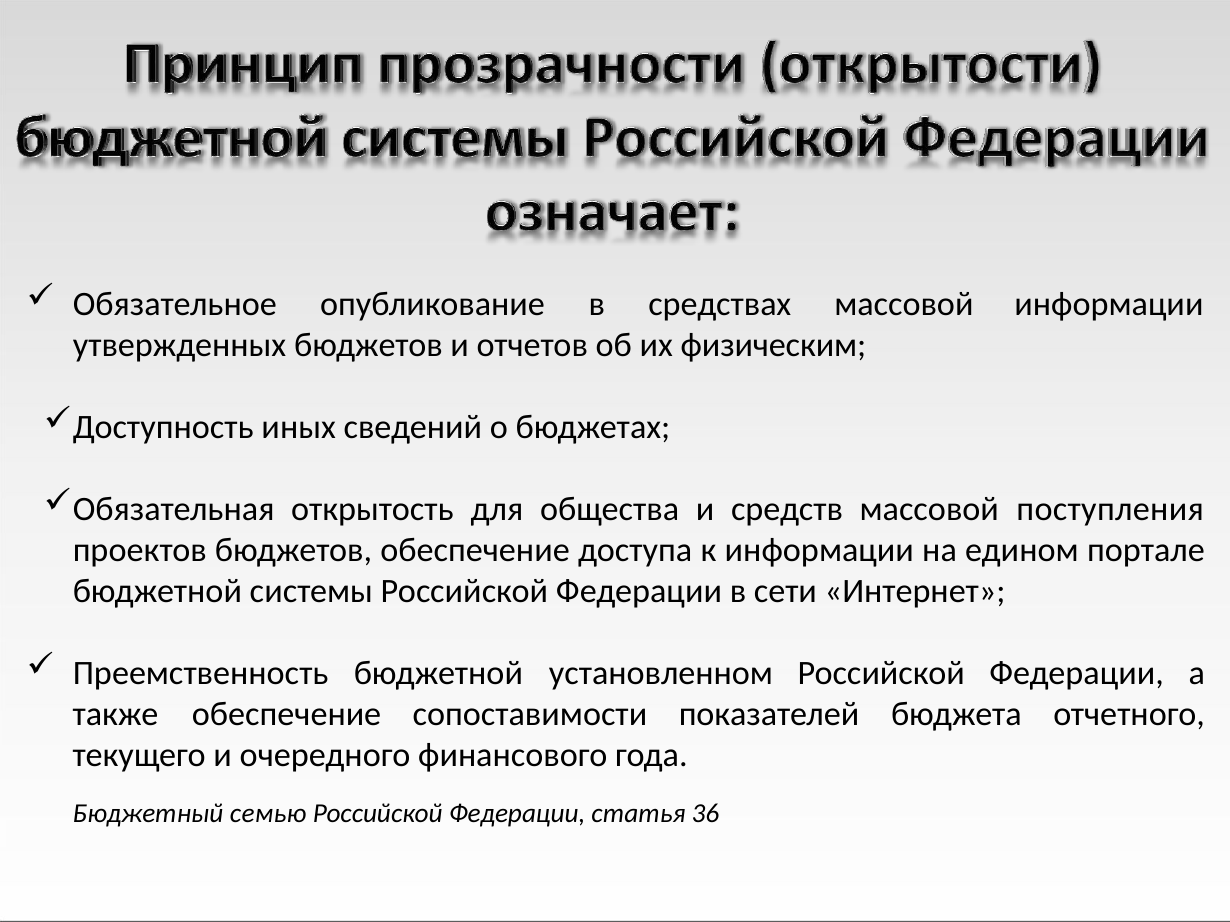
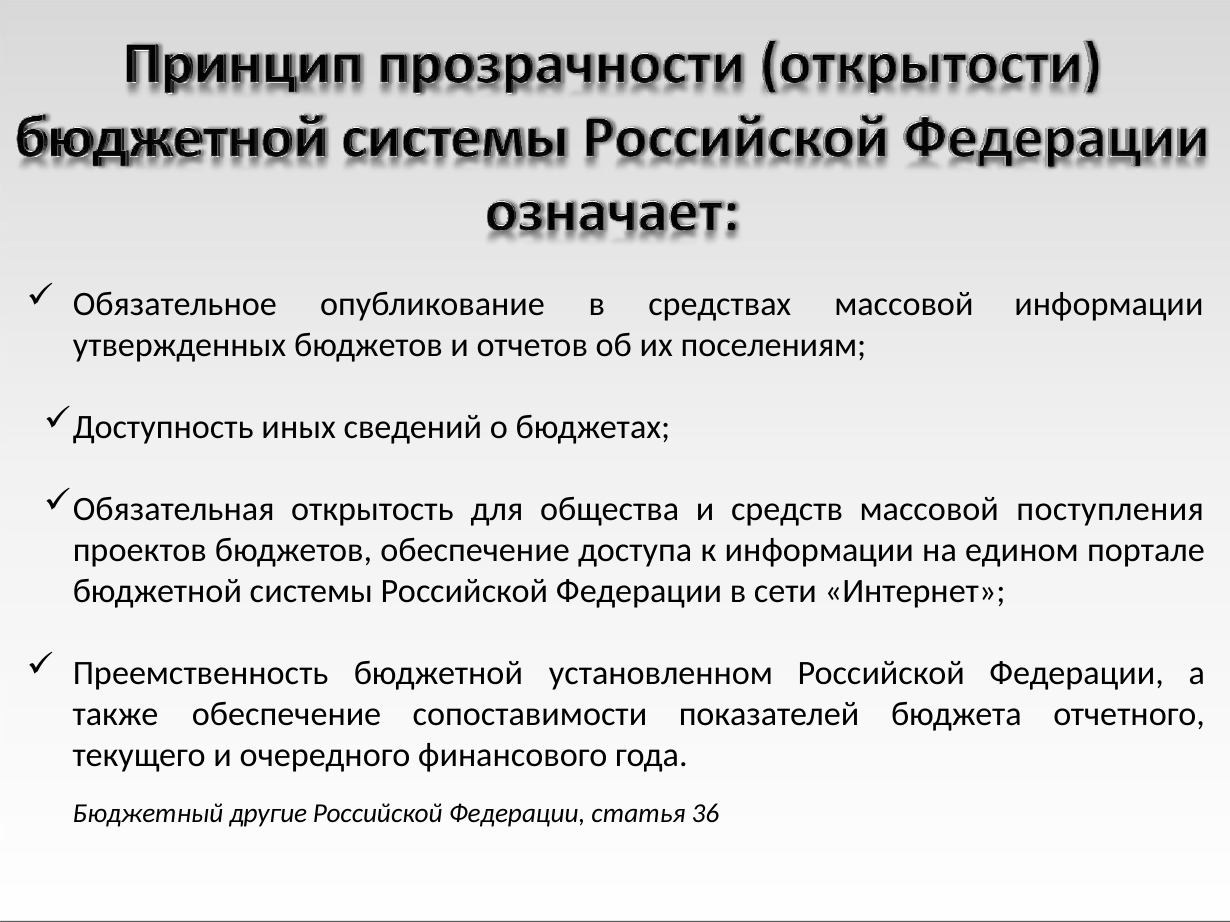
физическим: физическим -> поселениям (773, 345)
семью: семью -> другие (268, 814)
